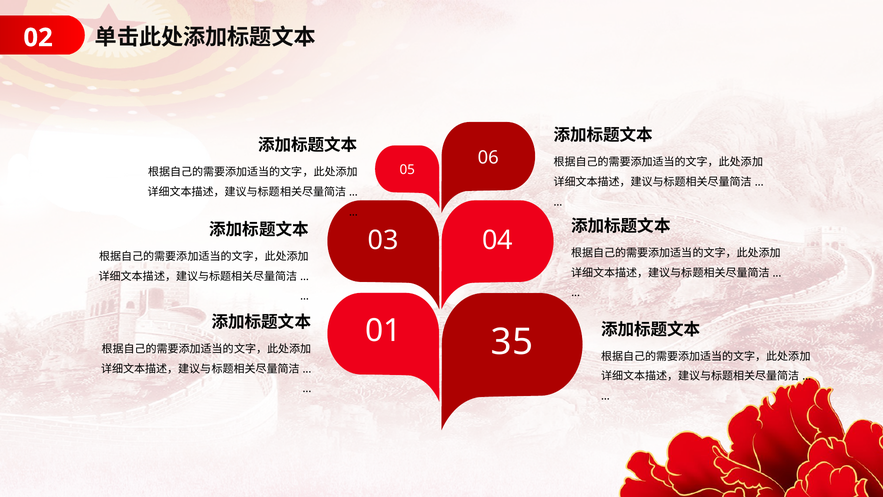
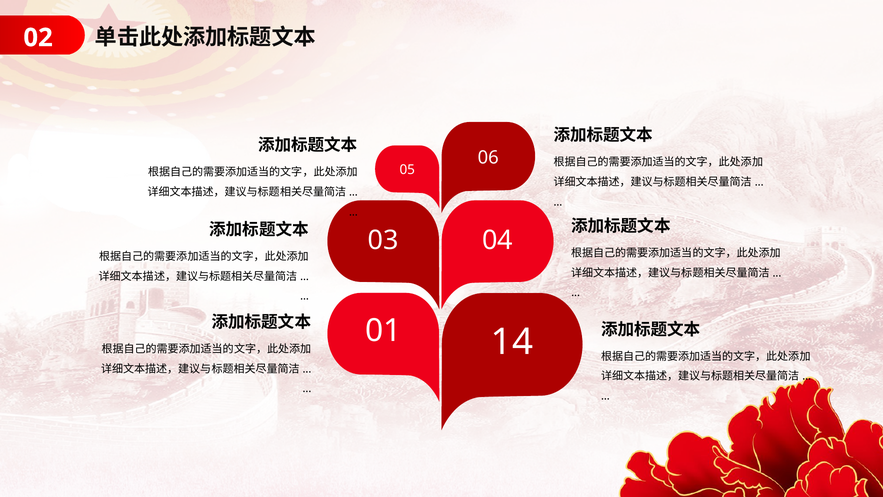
35: 35 -> 14 (512, 342)
